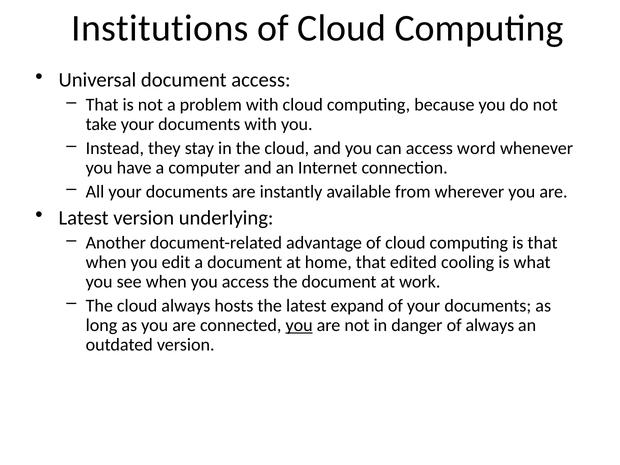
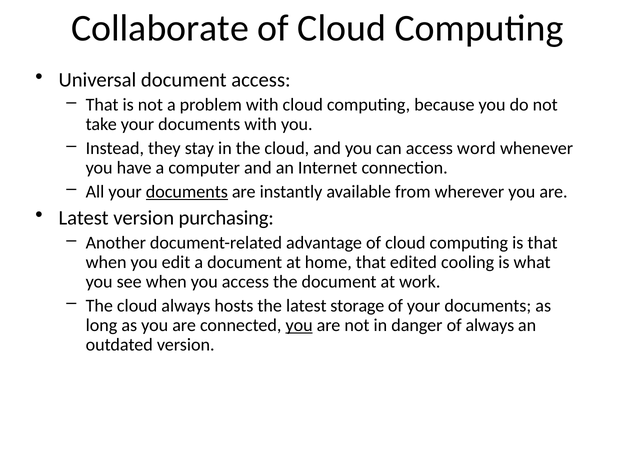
Institutions: Institutions -> Collaborate (160, 28)
documents underline: none -> present (187, 192)
underlying: underlying -> purchasing (226, 218)
expand: expand -> storage (357, 306)
